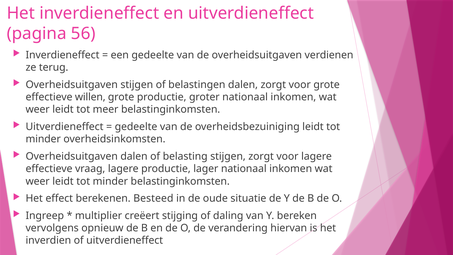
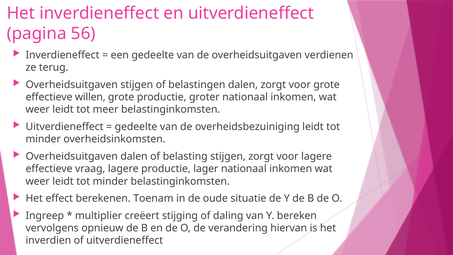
Besteed: Besteed -> Toenam (153, 198)
